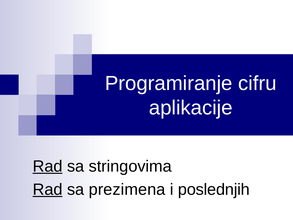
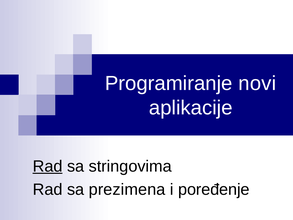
cifru: cifru -> novi (257, 83)
Rad underline: present -> none (48, 189)
poslednjih: poslednjih -> poređenje (214, 189)
